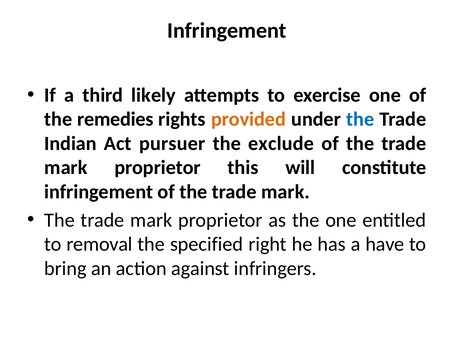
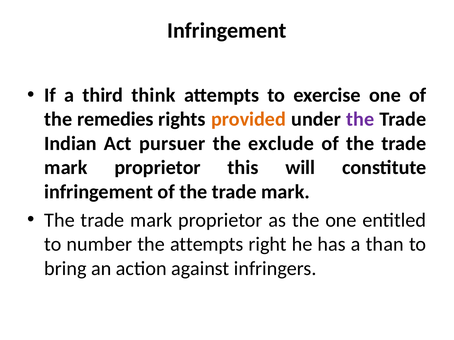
likely: likely -> think (153, 95)
the colour: blue -> purple (360, 119)
removal: removal -> number (99, 245)
the specified: specified -> attempts (207, 245)
have: have -> than (385, 245)
